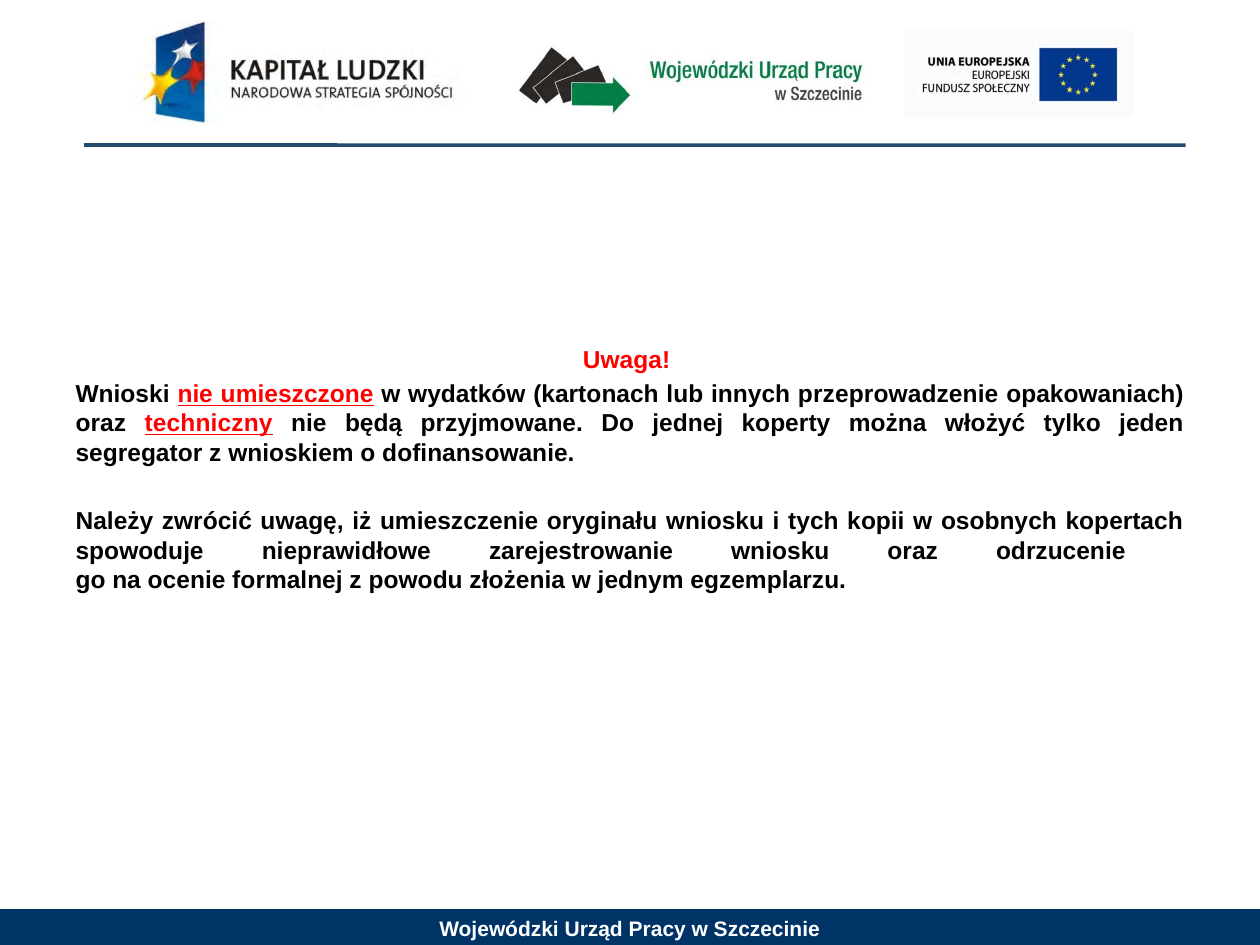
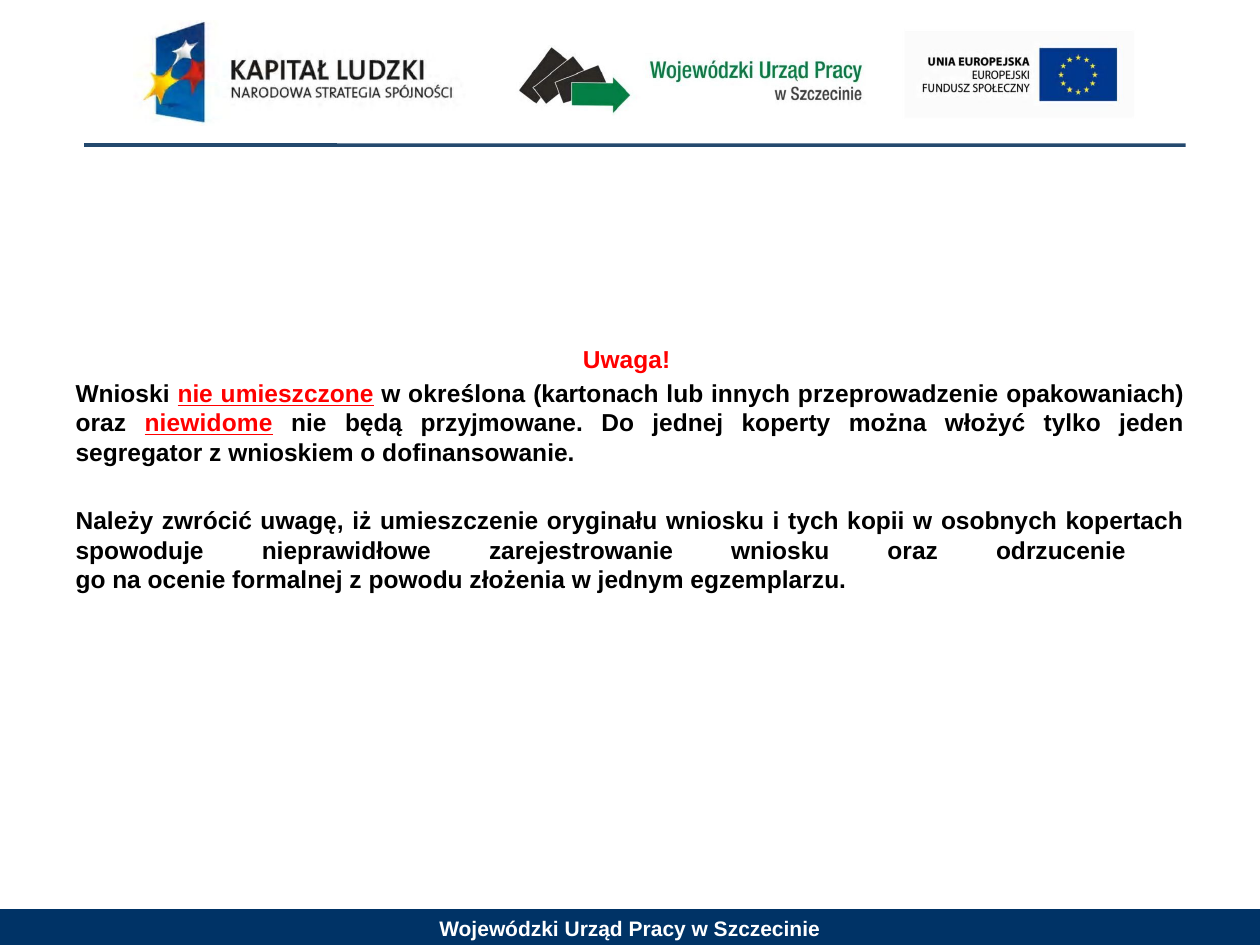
wydatków: wydatków -> określona (467, 394)
techniczny: techniczny -> niewidome (209, 424)
